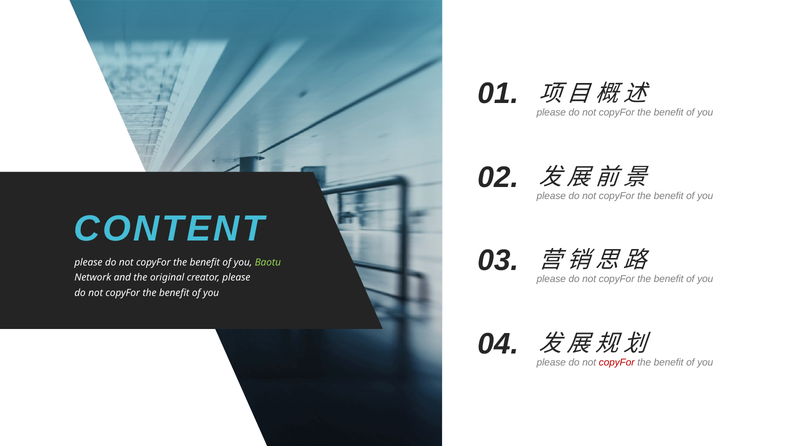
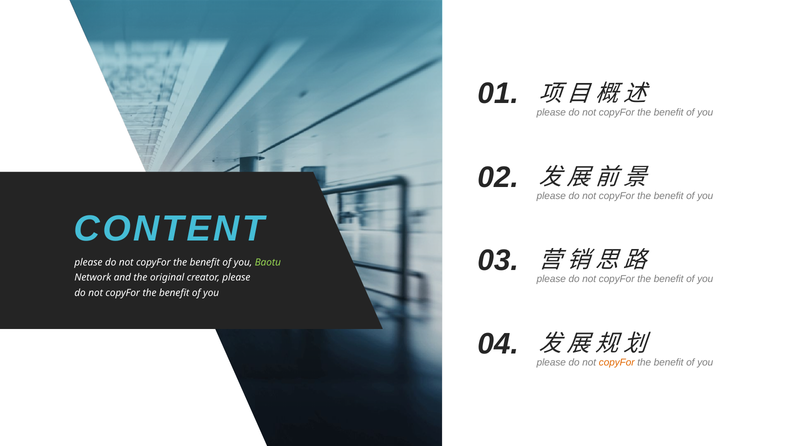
copyFor colour: red -> orange (617, 362)
